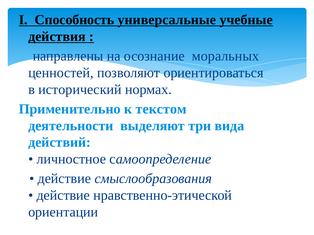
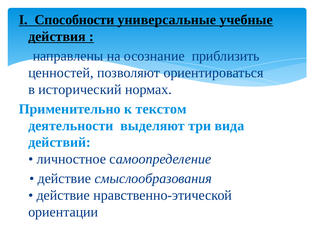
Способность: Способность -> Способности (75, 20)
моральных: моральных -> приблизить (226, 56)
